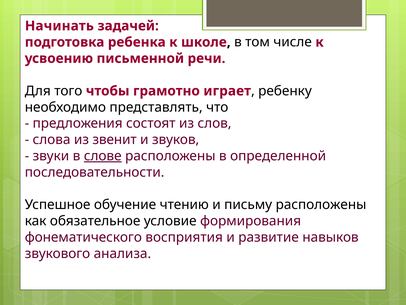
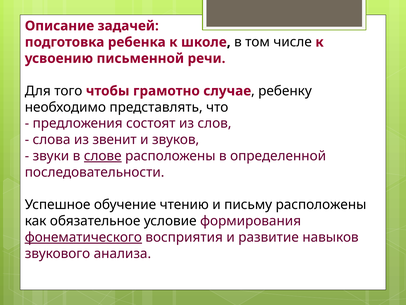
Начинать: Начинать -> Описание (59, 26)
играет: играет -> случае (227, 91)
фонематического underline: none -> present (83, 237)
